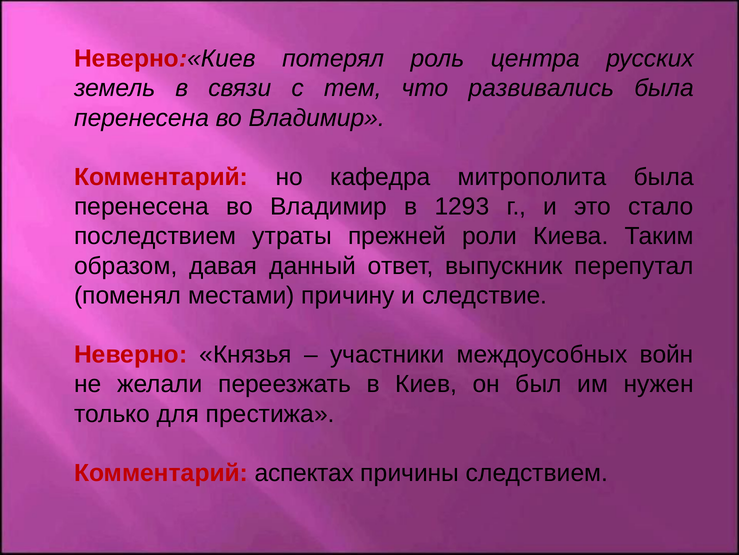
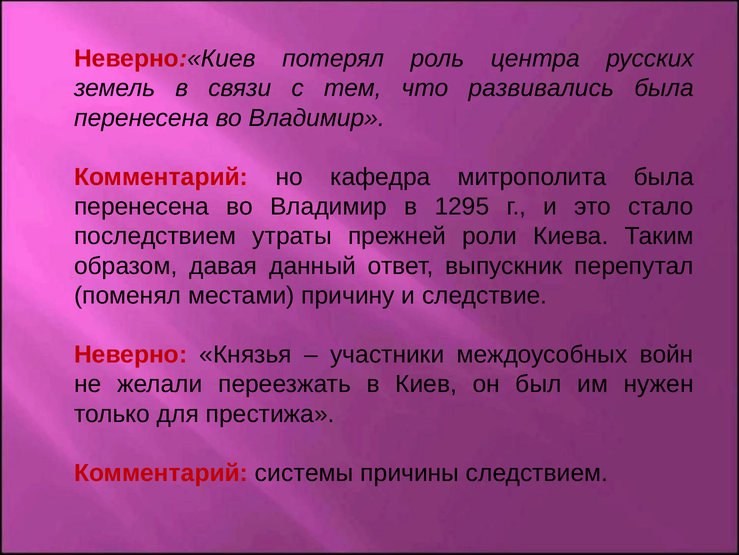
1293: 1293 -> 1295 (462, 206)
аспектах: аспектах -> системы (304, 472)
